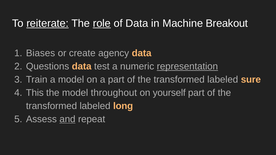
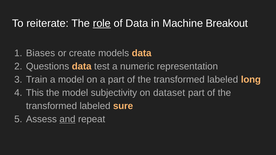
reiterate underline: present -> none (48, 23)
agency: agency -> models (114, 53)
representation underline: present -> none (187, 66)
sure: sure -> long (251, 80)
throughout: throughout -> subjectivity (114, 93)
yourself: yourself -> dataset (169, 93)
long: long -> sure (123, 106)
